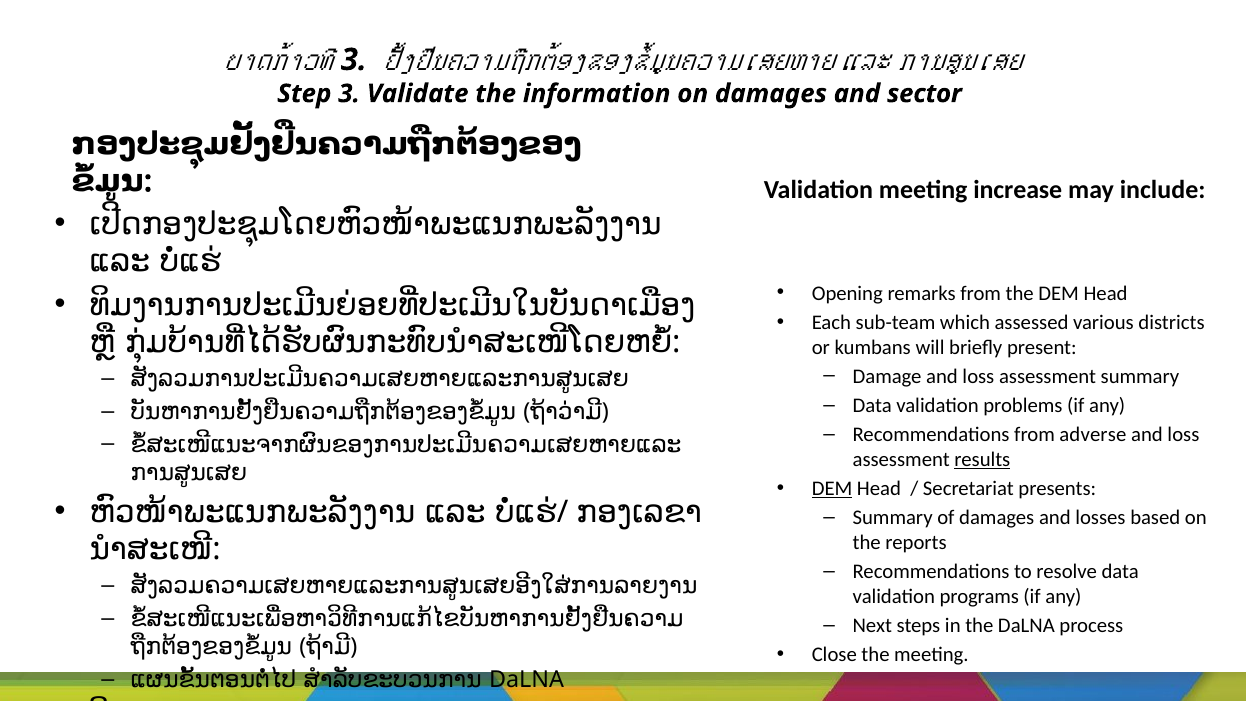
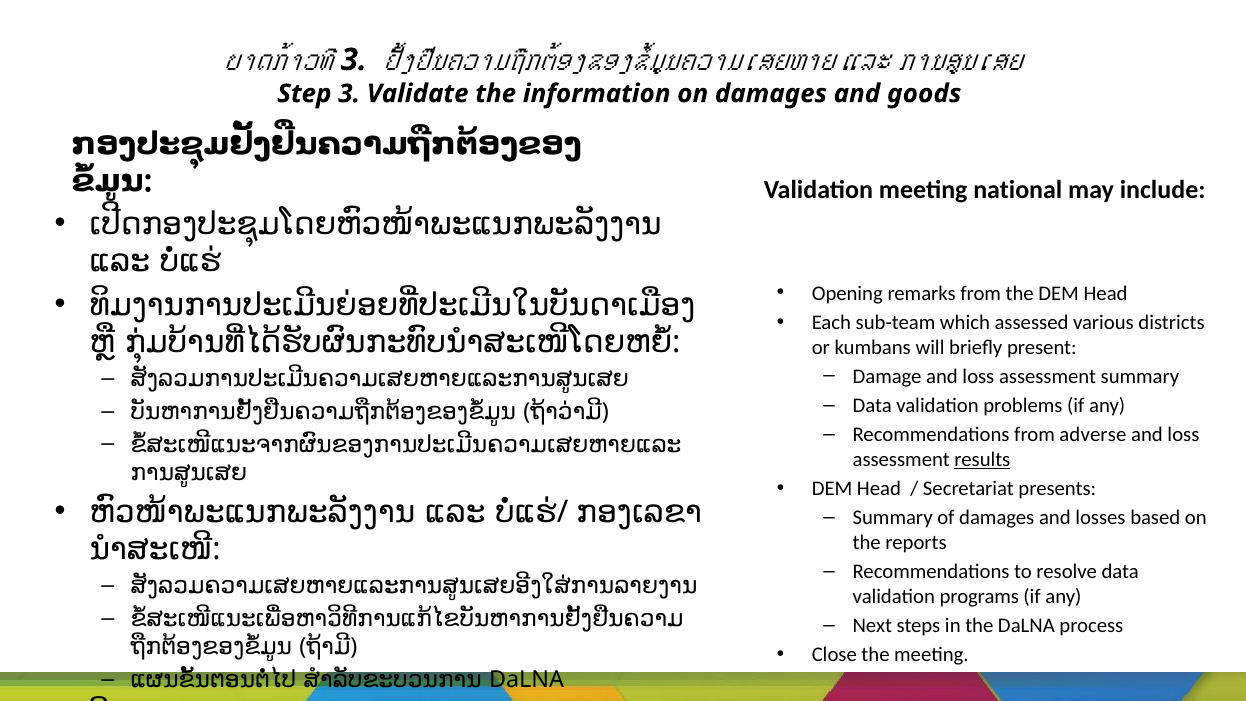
sector: sector -> goods (924, 94)
increase: increase -> national (1018, 189)
DEM underline: present -> none (832, 488)
